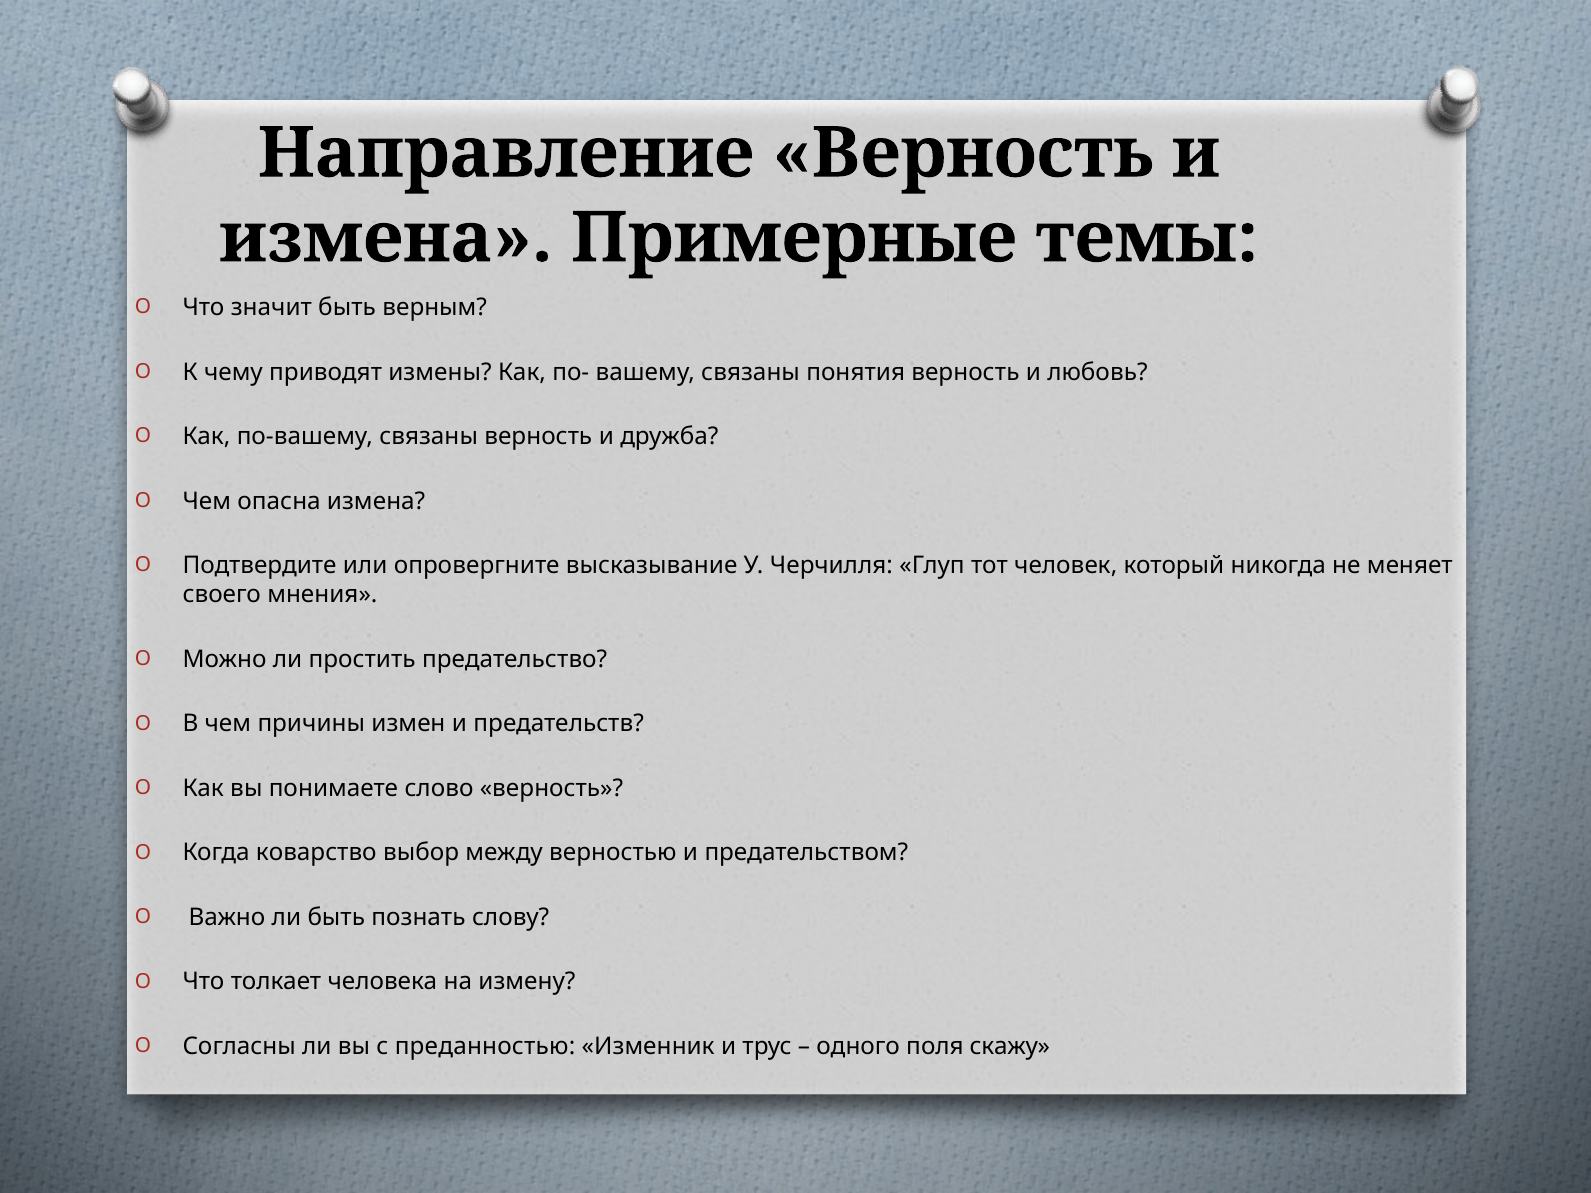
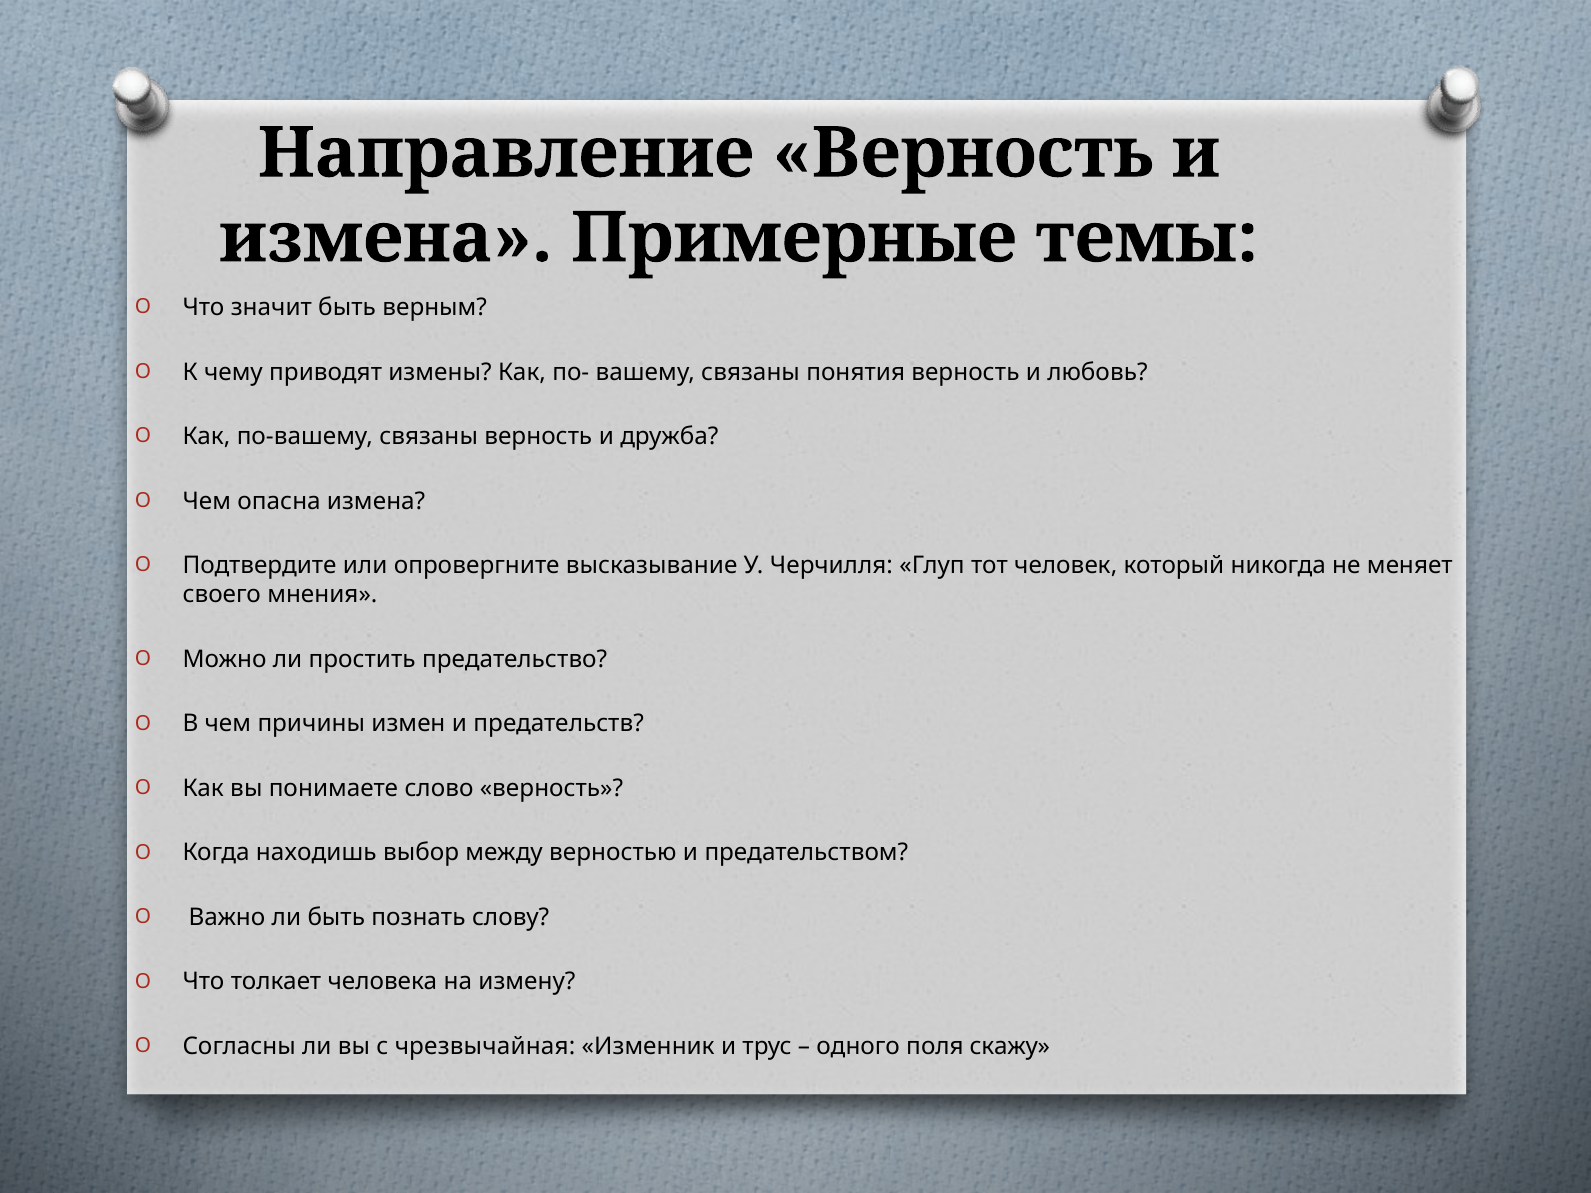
коварство: коварство -> находишь (316, 853)
преданностью: преданностью -> чрезвычайная (485, 1046)
